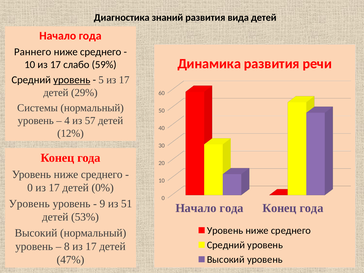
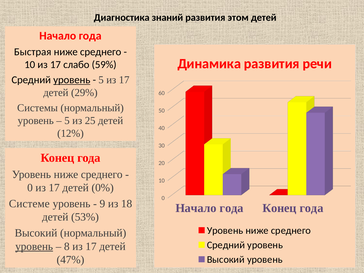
вида: вида -> этом (238, 18)
Раннего: Раннего -> Быстрая (33, 52)
4: 4 -> 5 (67, 121)
57: 57 -> 25 (90, 121)
Уровень: Уровень -> Системе (29, 204)
51: 51 -> 18 (127, 204)
уровень underline: none -> present (34, 246)
